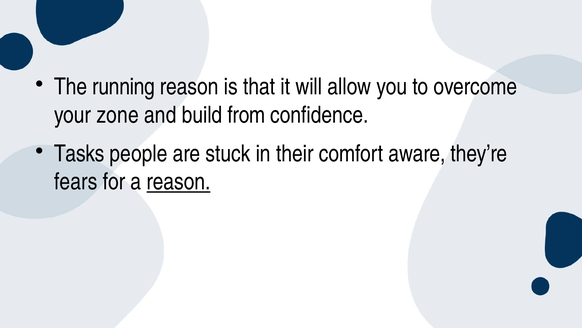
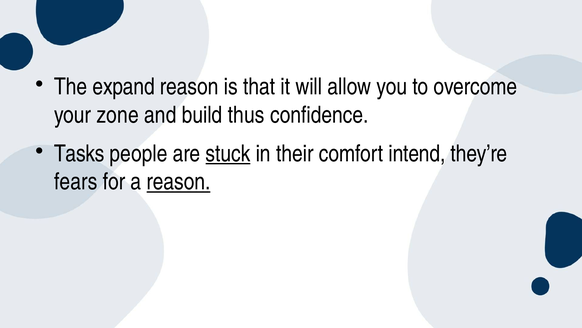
running: running -> expand (124, 87)
from: from -> thus (246, 115)
stuck underline: none -> present (228, 153)
aware: aware -> intend (417, 153)
